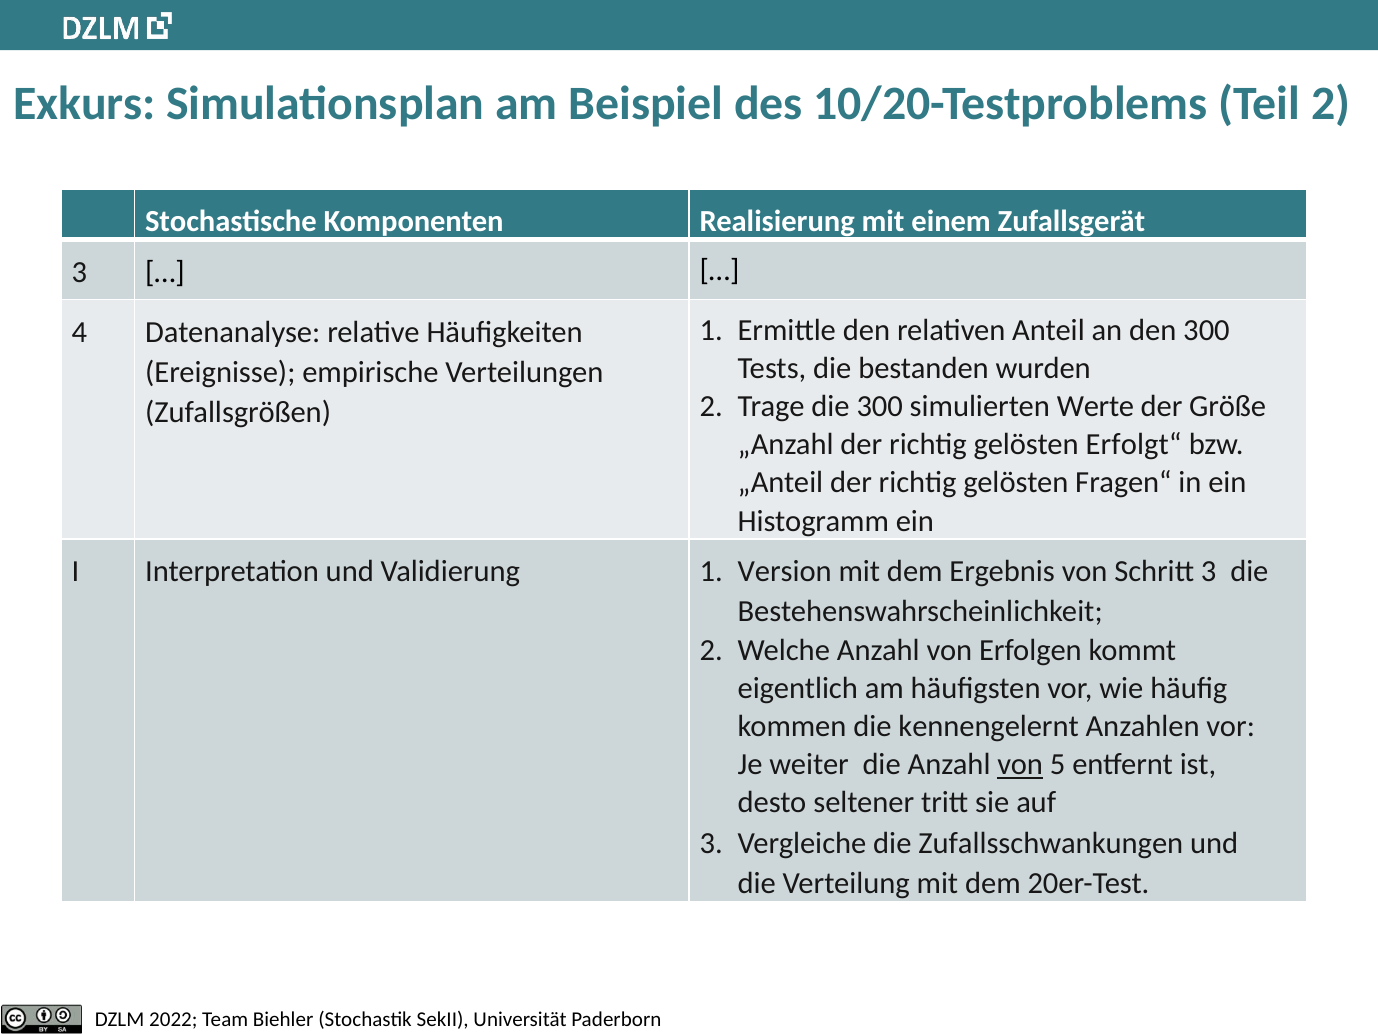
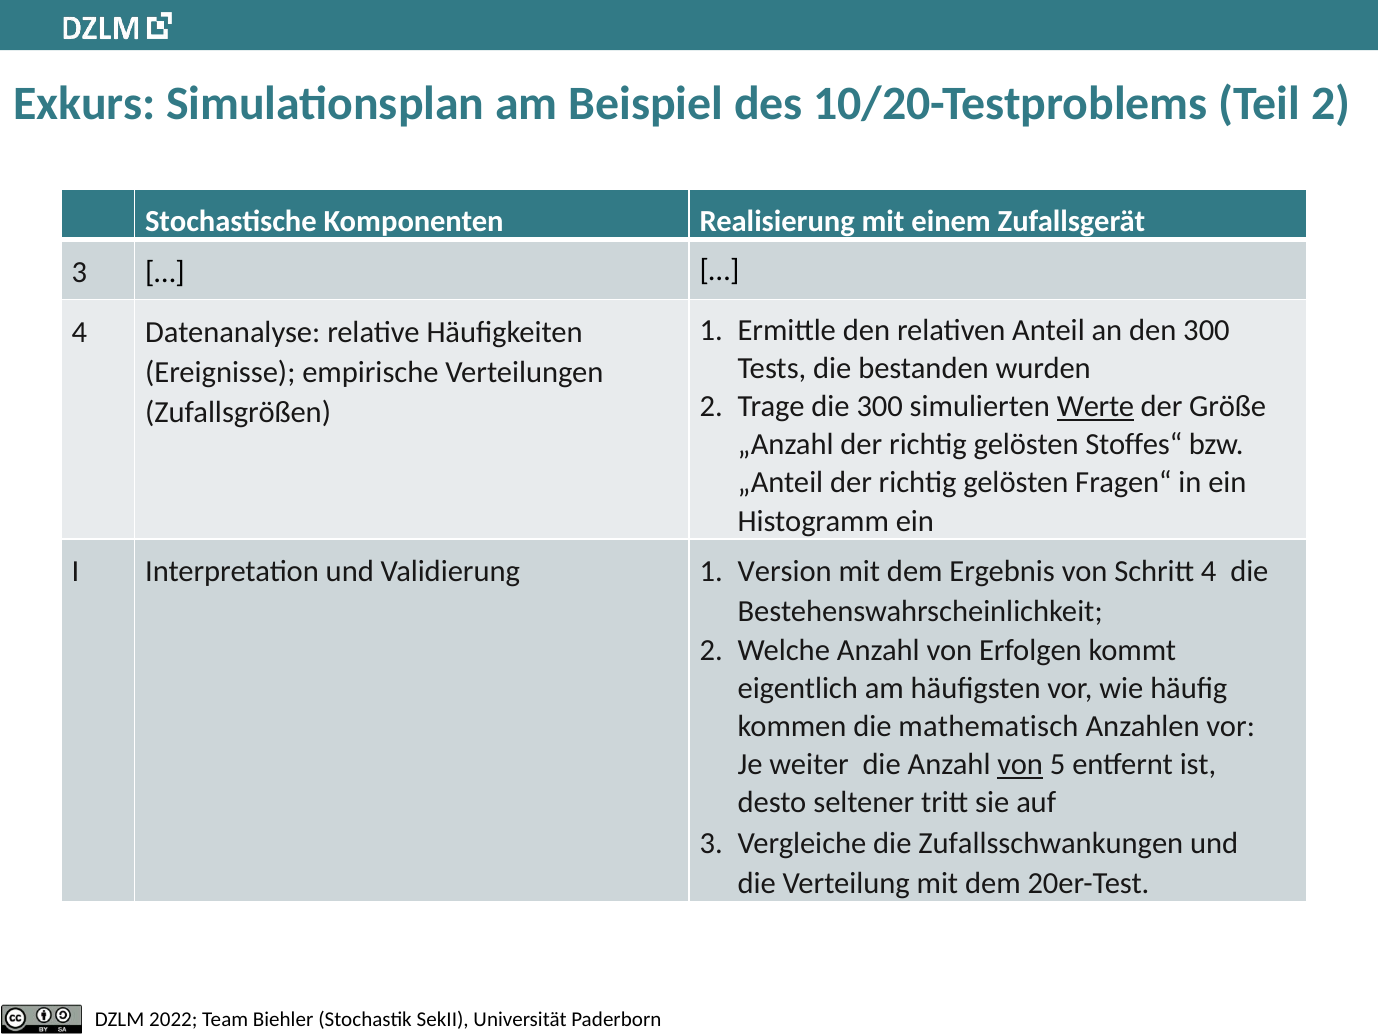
Werte underline: none -> present (1095, 406)
Erfolgt“: Erfolgt“ -> Stoffes“ (1134, 444)
Schritt 3: 3 -> 4 (1209, 572)
kennengelernt: kennengelernt -> mathematisch (988, 726)
